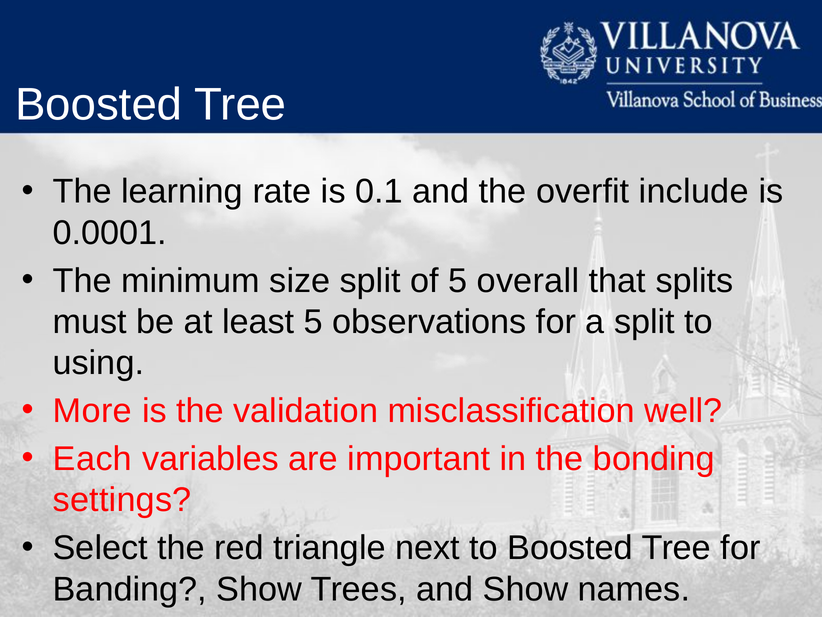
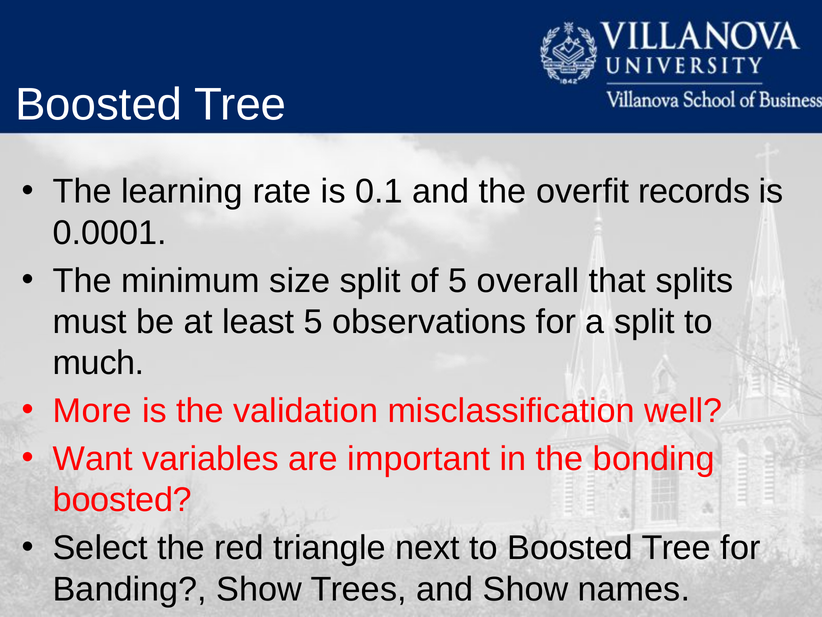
include: include -> records (694, 191)
using: using -> much (99, 363)
Each: Each -> Want (93, 459)
settings: settings -> boosted (122, 500)
